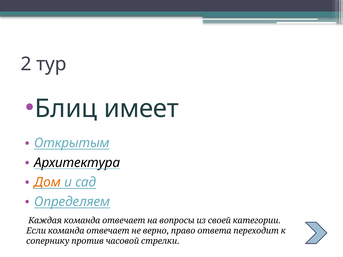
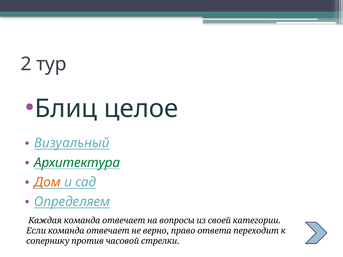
имеет: имеет -> целое (141, 109)
Открытым: Открытым -> Визуальный (72, 143)
Архитектура colour: black -> green (77, 163)
